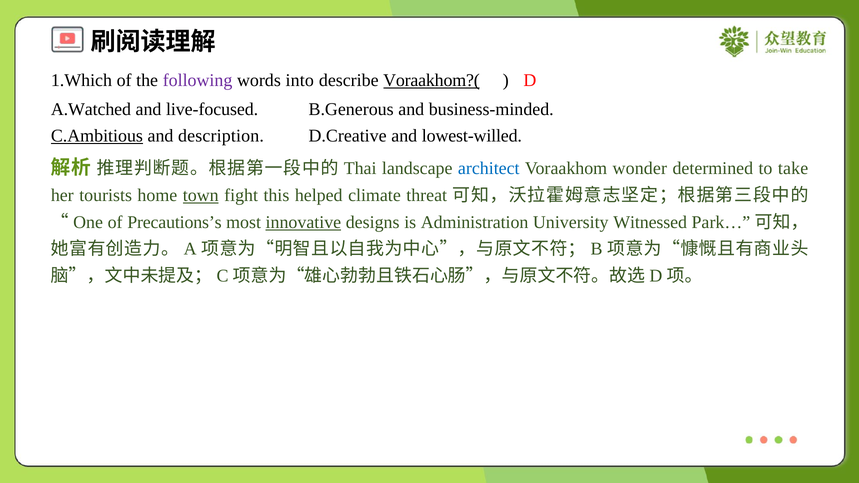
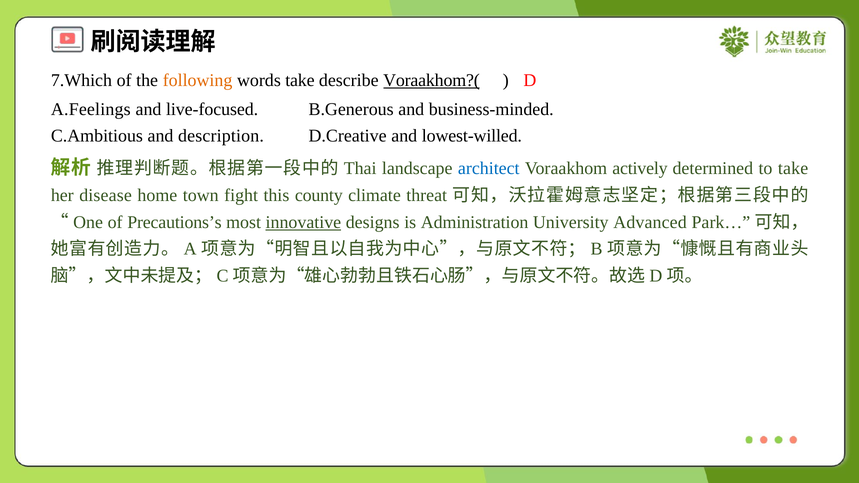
1.Which: 1.Which -> 7.Which (81, 80)
following colour: purple -> orange (198, 80)
words into: into -> take (300, 80)
A.Watched: A.Watched -> A.Feelings (91, 109)
C.Ambitious underline: present -> none (97, 136)
wonder: wonder -> actively (640, 168)
tourists: tourists -> disease (106, 195)
town underline: present -> none (201, 195)
helped: helped -> county (319, 195)
Witnessed: Witnessed -> Advanced (650, 222)
